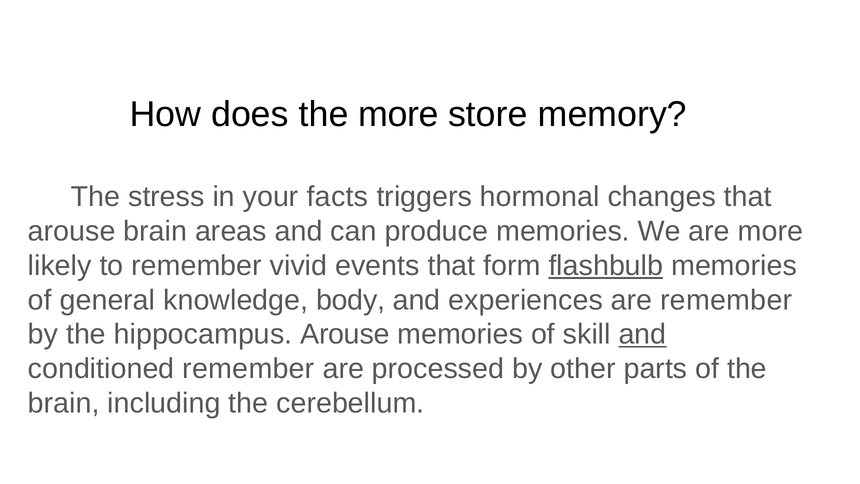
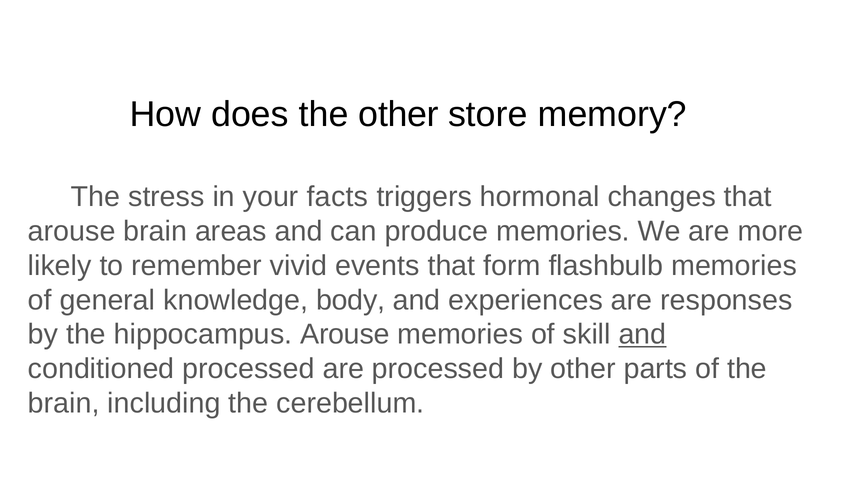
the more: more -> other (399, 114)
flashbulb underline: present -> none (606, 266)
are remember: remember -> responses (726, 300)
conditioned remember: remember -> processed (249, 369)
